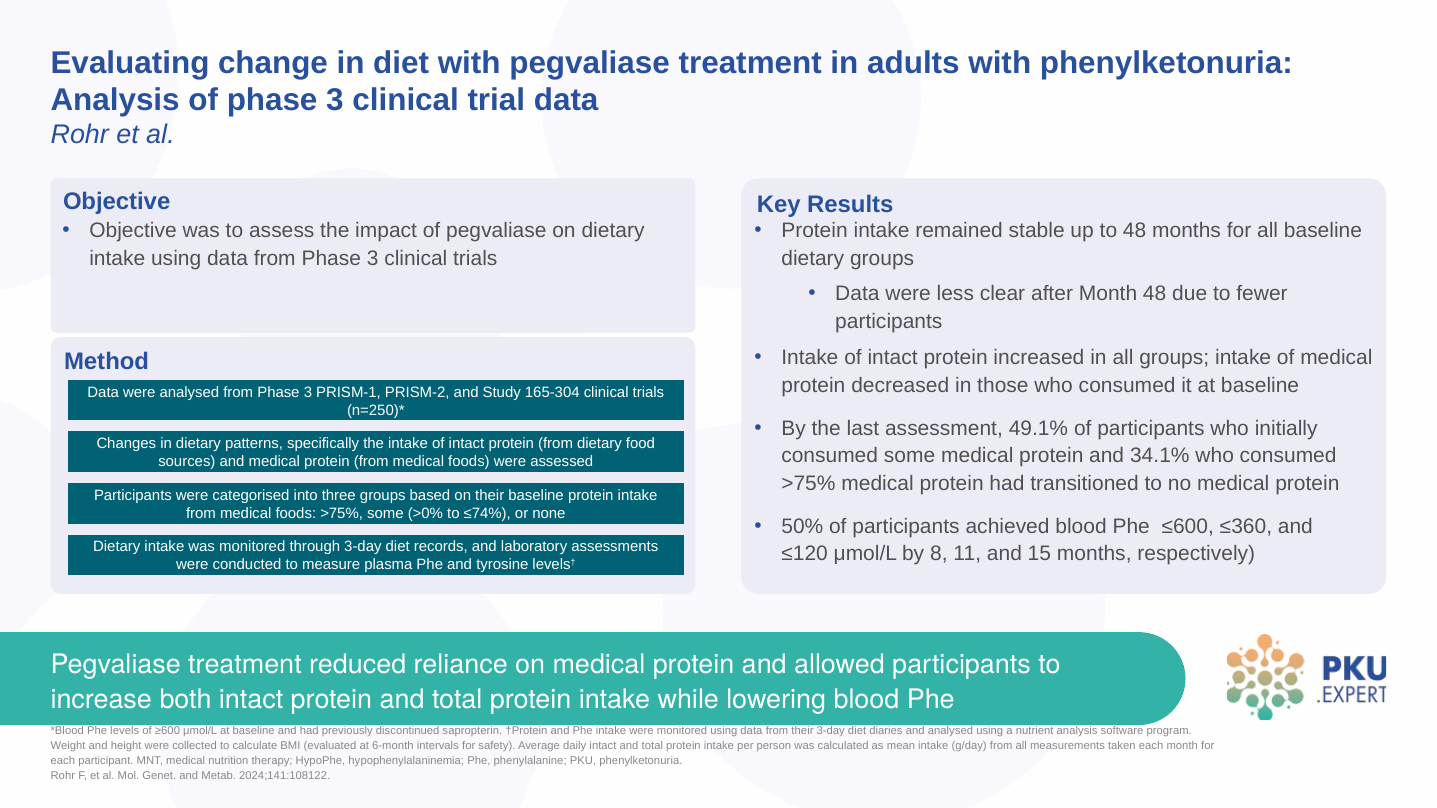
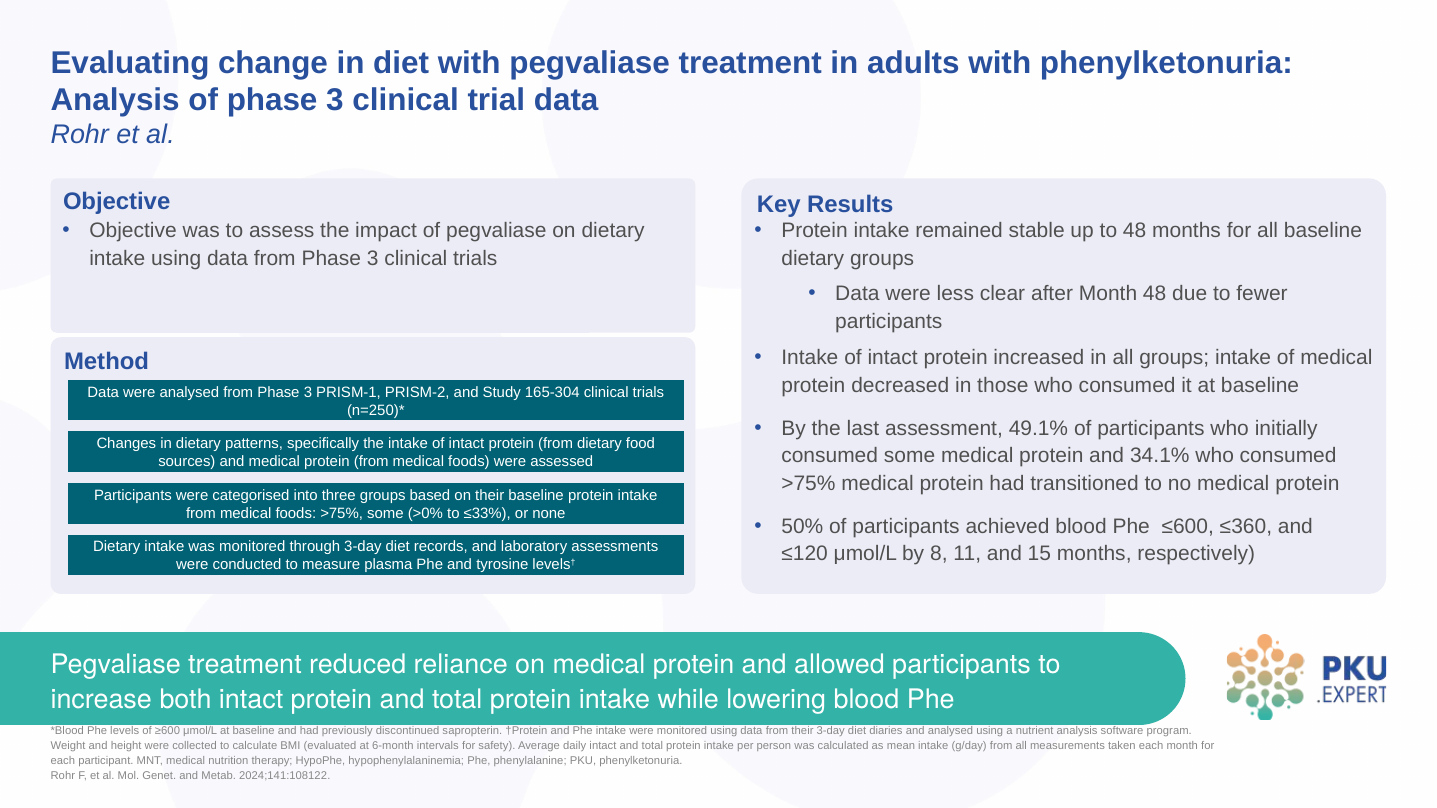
≤74%: ≤74% -> ≤33% (487, 514)
